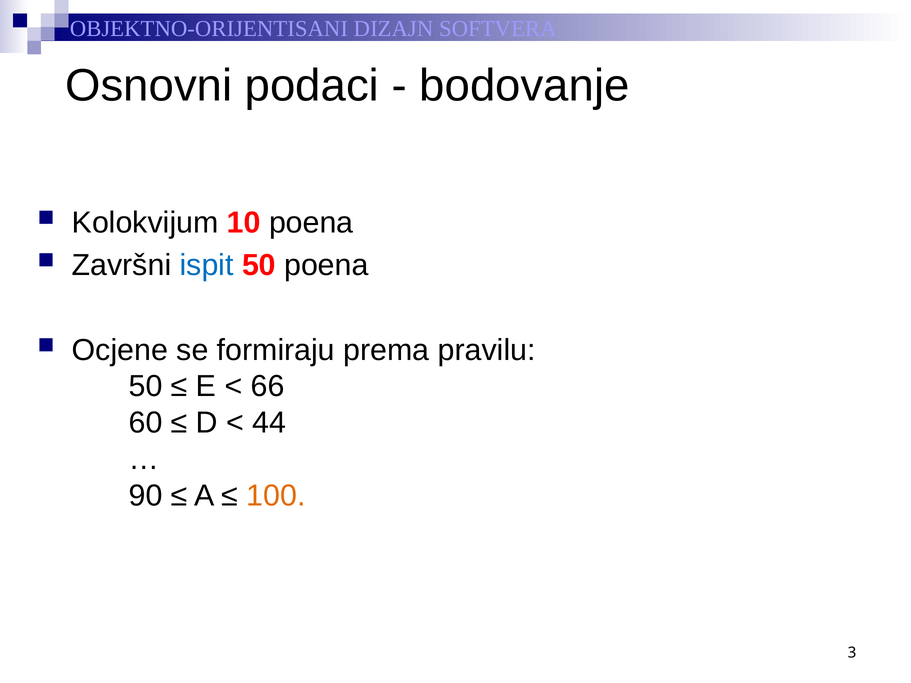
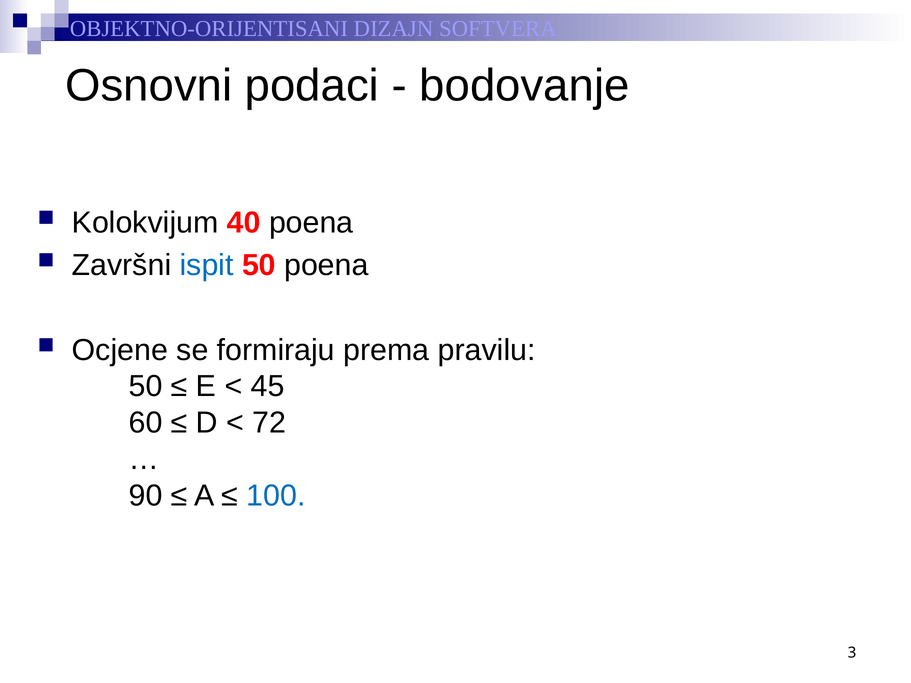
10: 10 -> 40 (244, 223)
66: 66 -> 45 (268, 387)
44: 44 -> 72 (269, 423)
100 colour: orange -> blue (276, 496)
